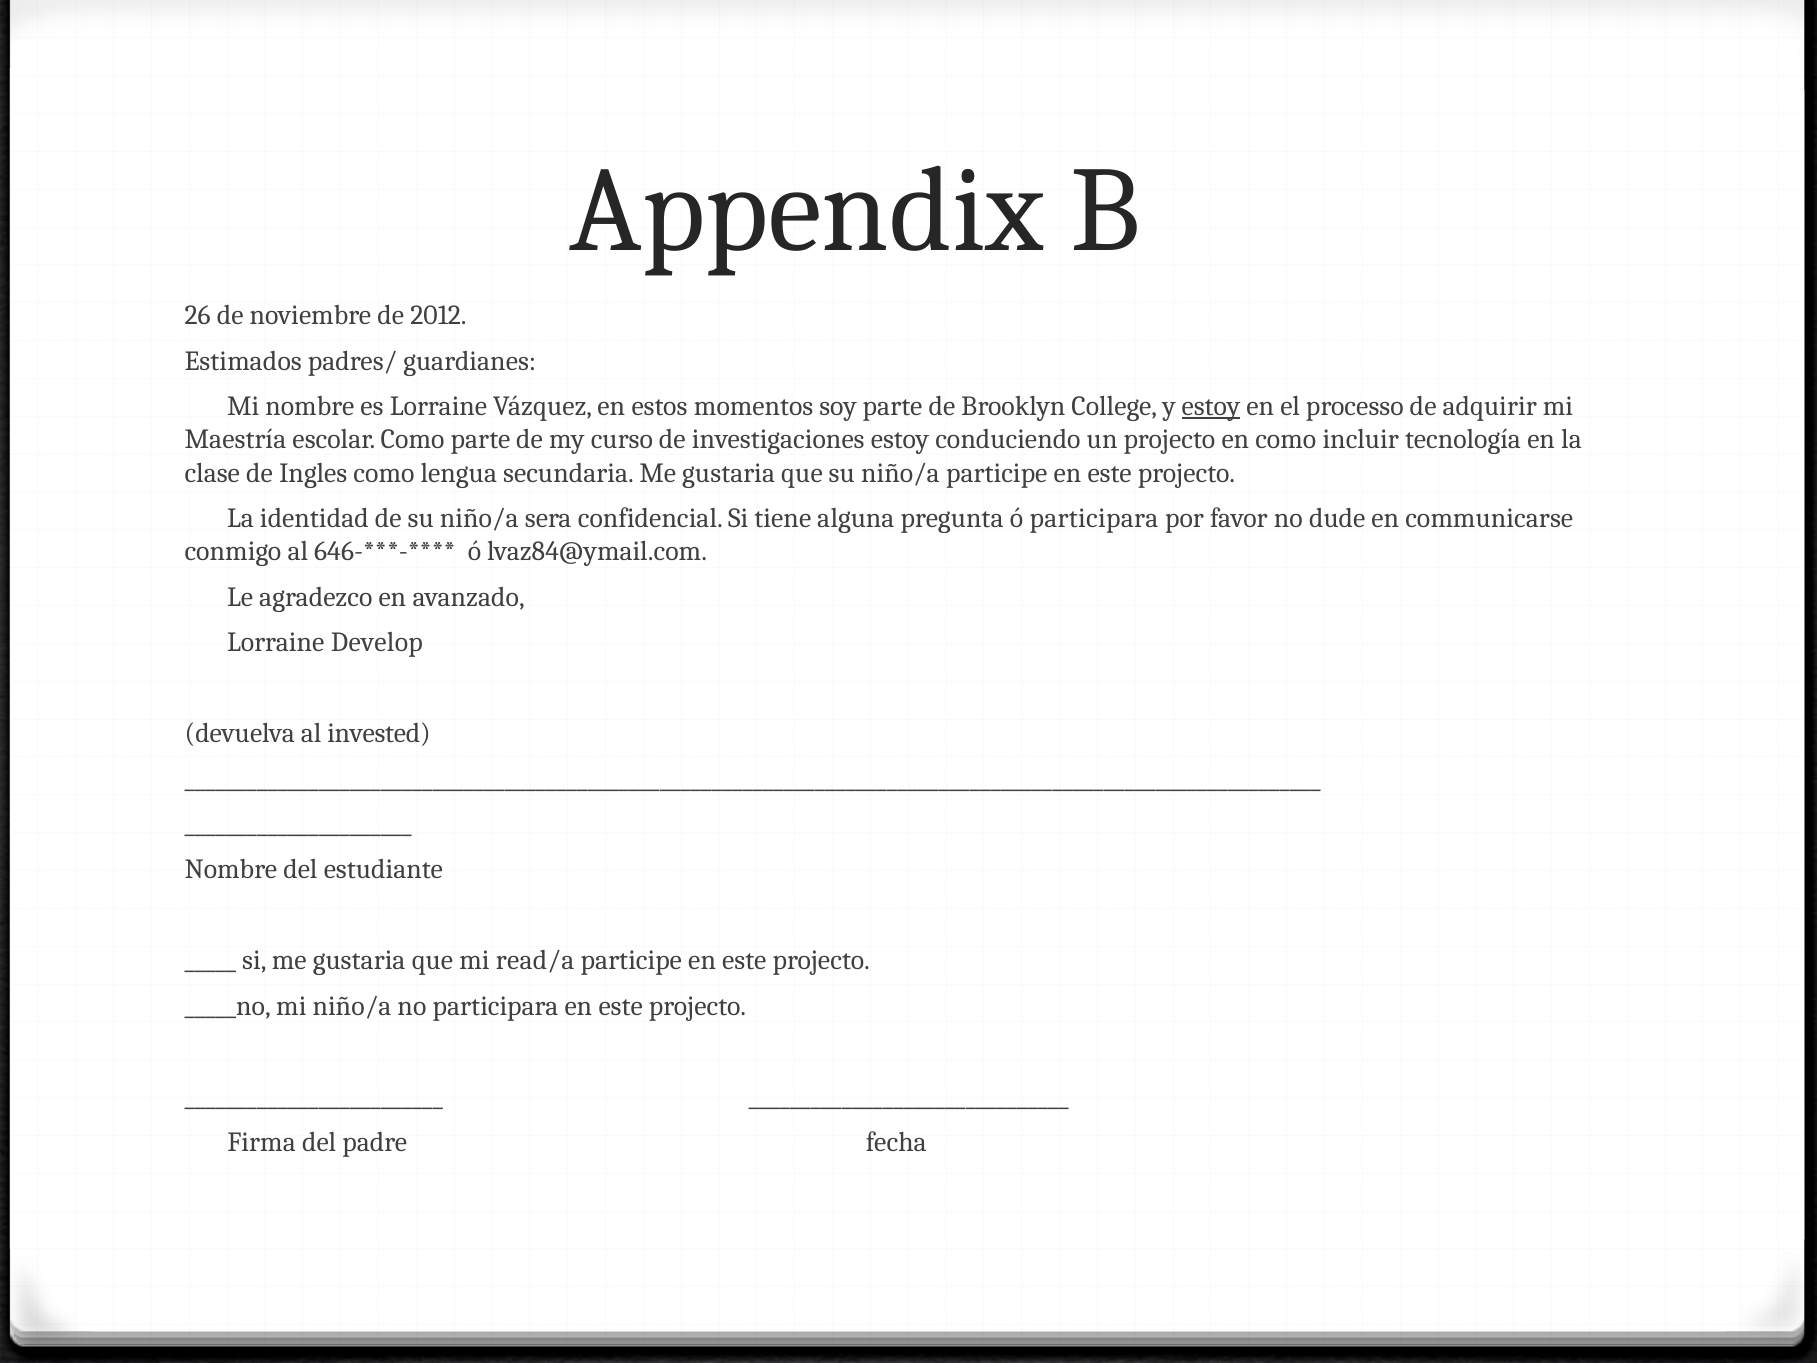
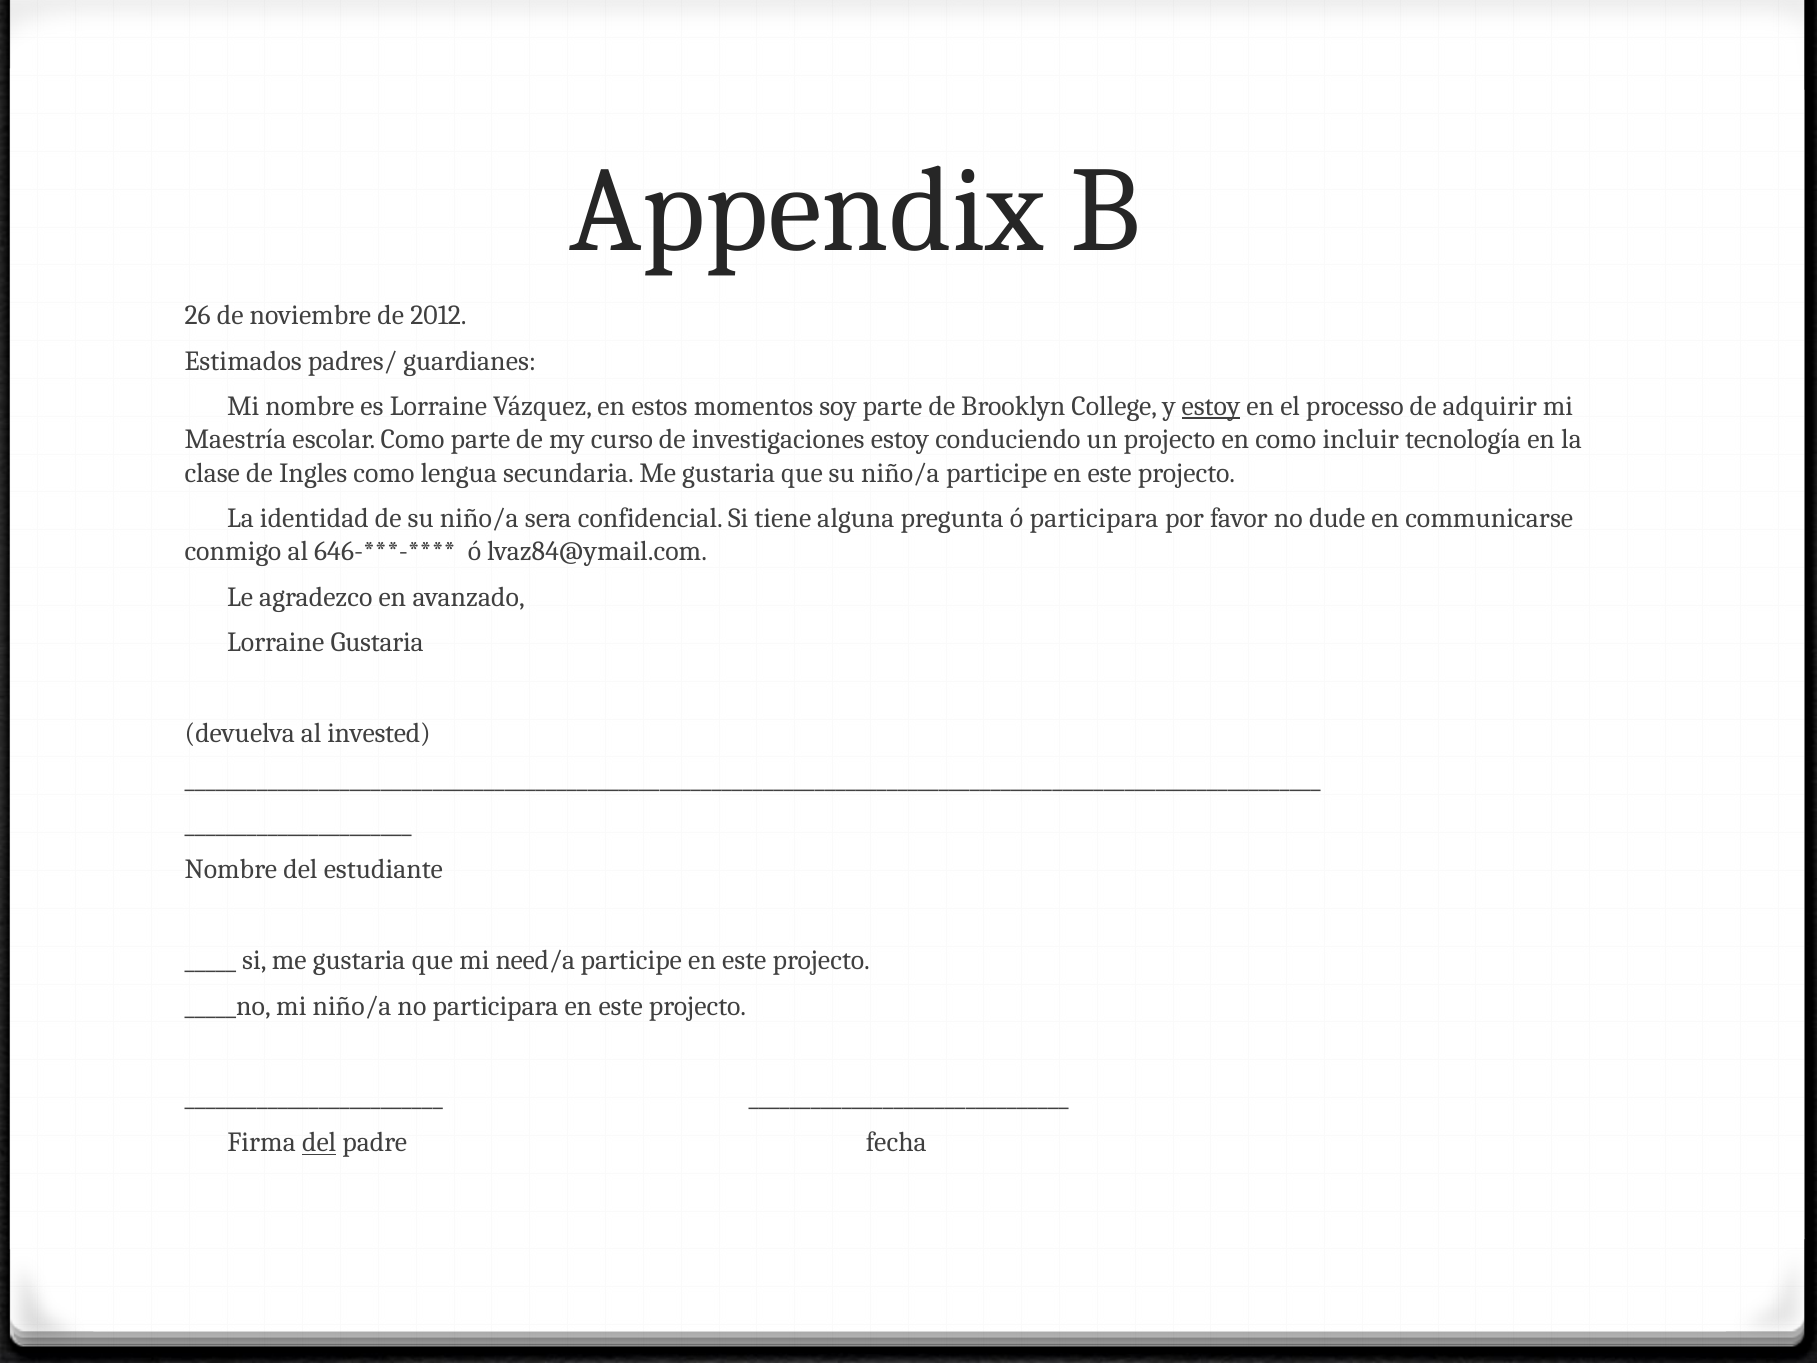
Lorraine Develop: Develop -> Gustaria (377, 643)
read/a: read/a -> need/a (535, 961)
del underline: none -> present (319, 1142)
